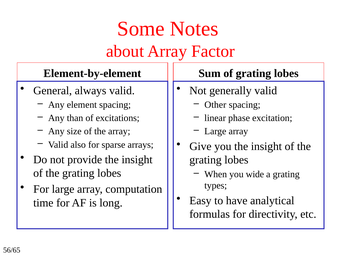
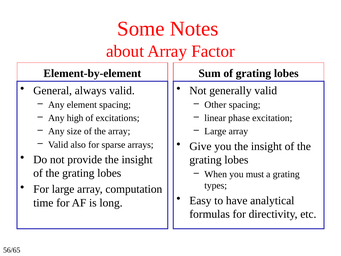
than: than -> high (75, 118)
wide: wide -> must (255, 174)
